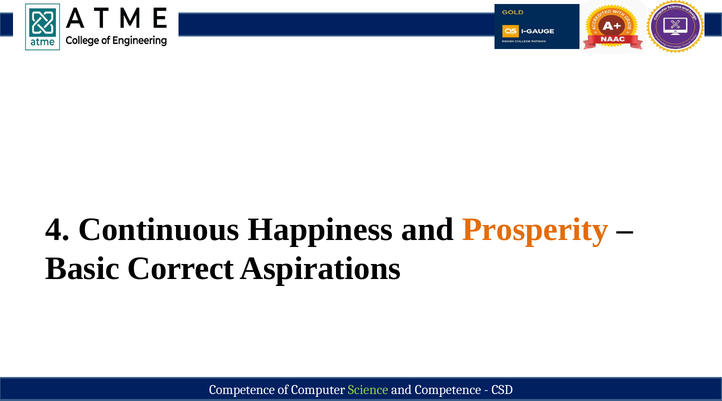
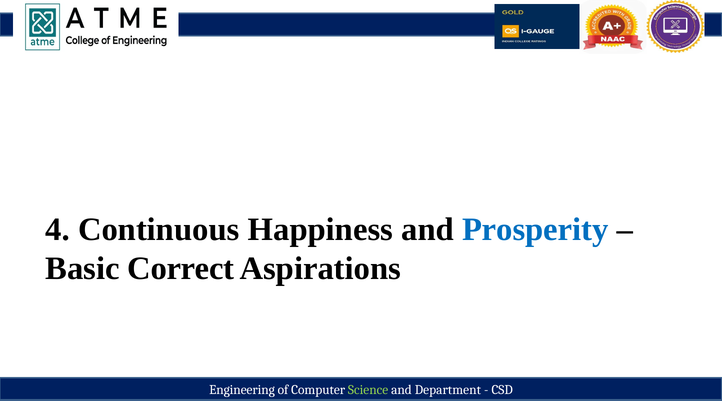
Prosperity colour: orange -> blue (535, 230)
Competence: Competence -> Engineering (242, 390)
and Competence: Competence -> Department (448, 390)
